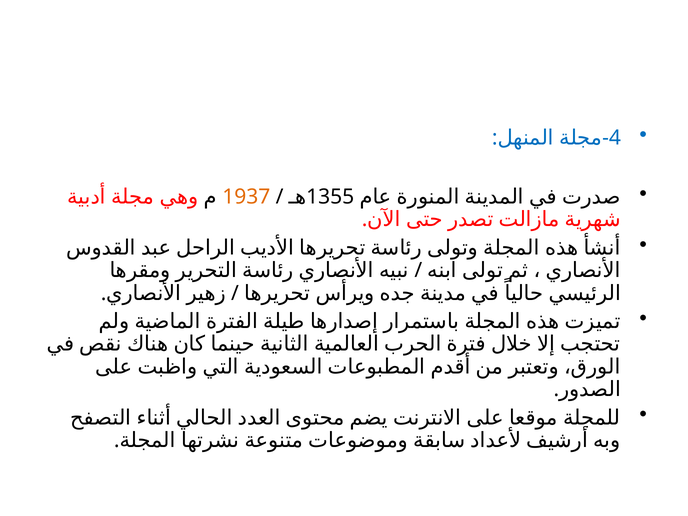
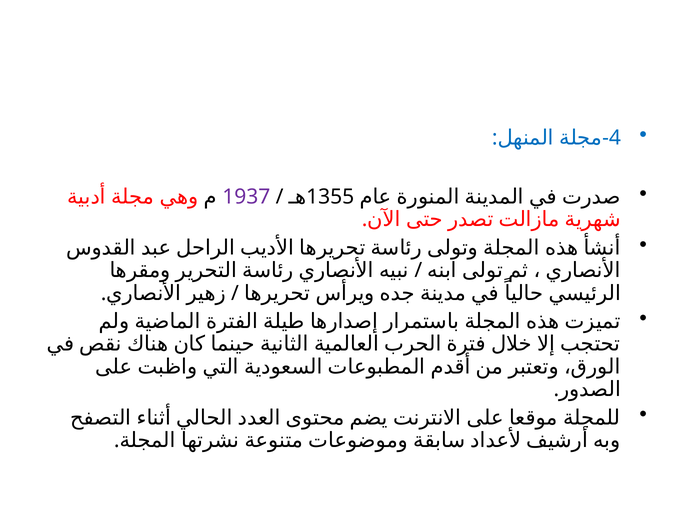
1937 colour: orange -> purple (246, 197)
